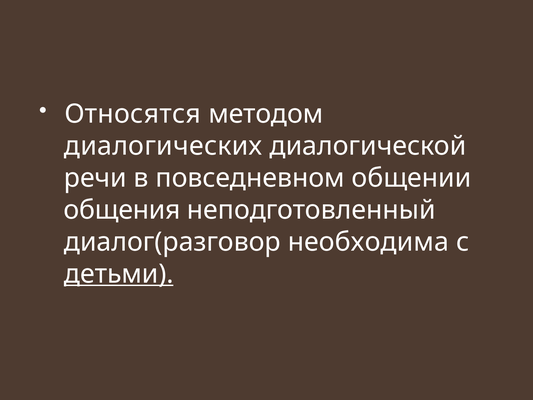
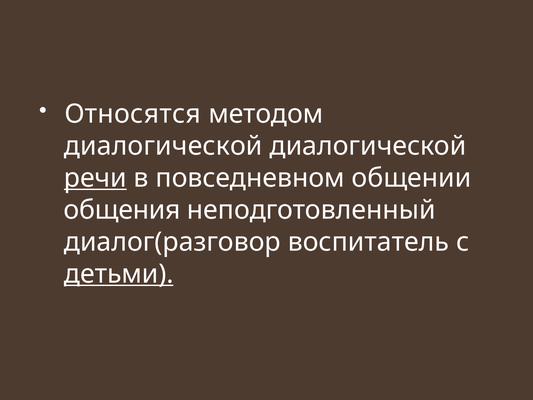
диалогических: диалогических -> диалогической (163, 146)
речи underline: none -> present (95, 178)
необходима: необходима -> воспитатель (368, 242)
